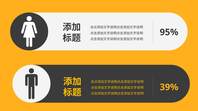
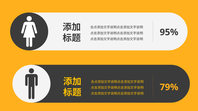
39%: 39% -> 79% (169, 87)
